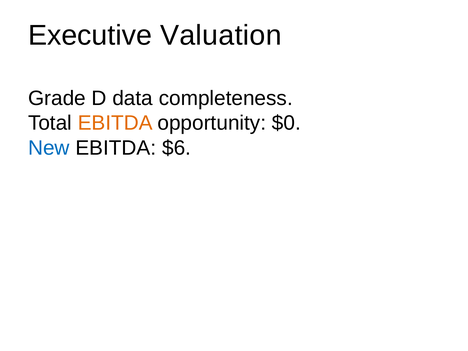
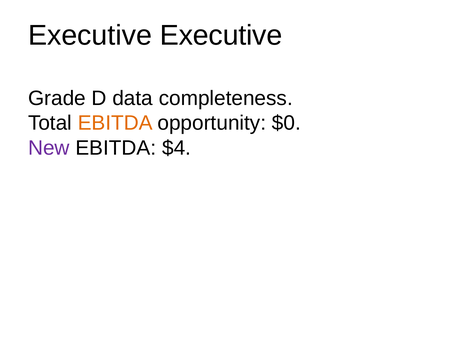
Executive Valuation: Valuation -> Executive (221, 36)
New colour: blue -> purple (49, 148)
$6: $6 -> $4 (177, 148)
